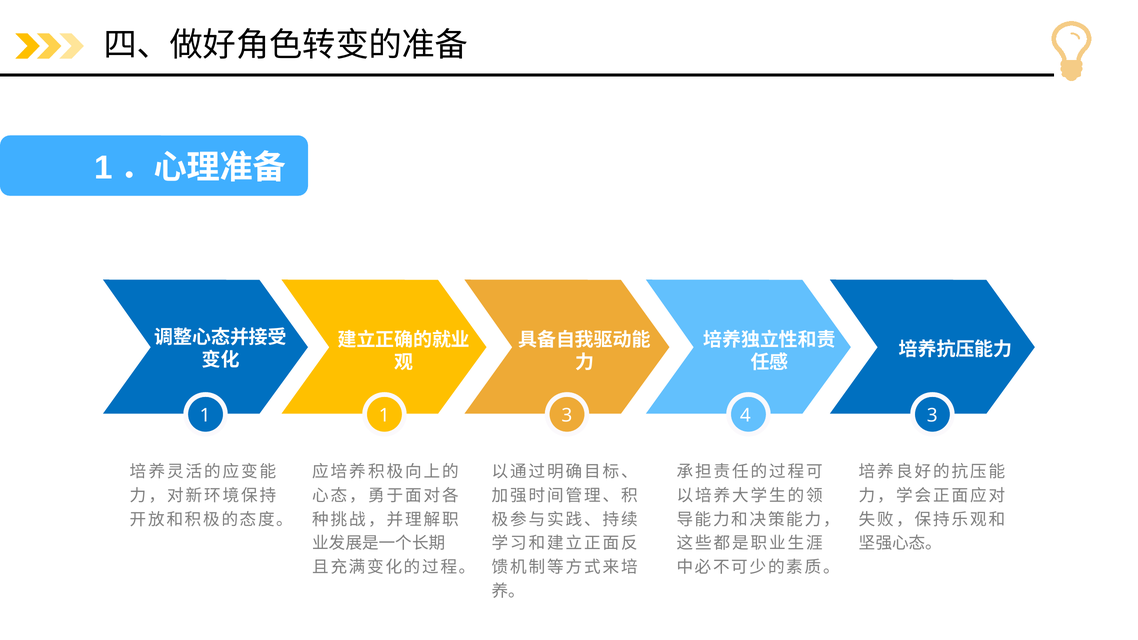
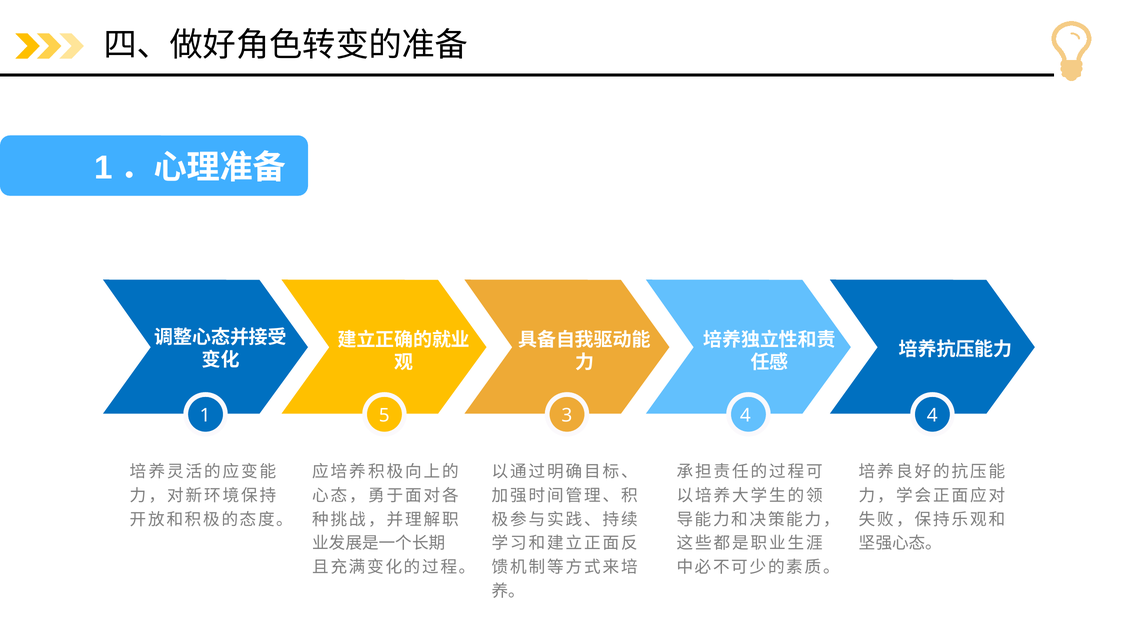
1 1: 1 -> 5 (384, 416)
4 3: 3 -> 4 (932, 416)
